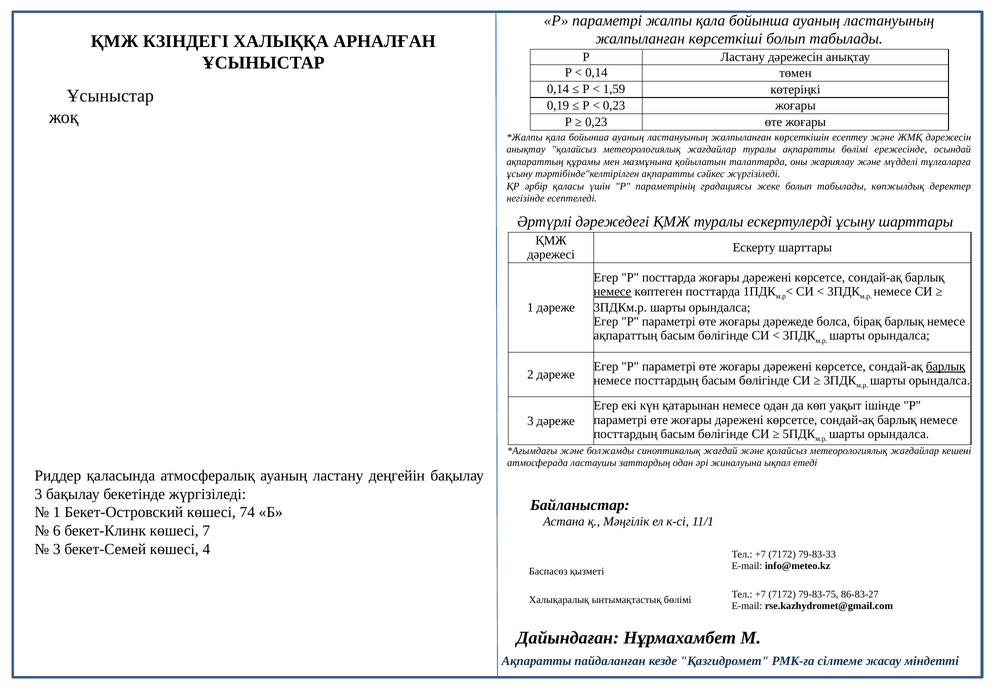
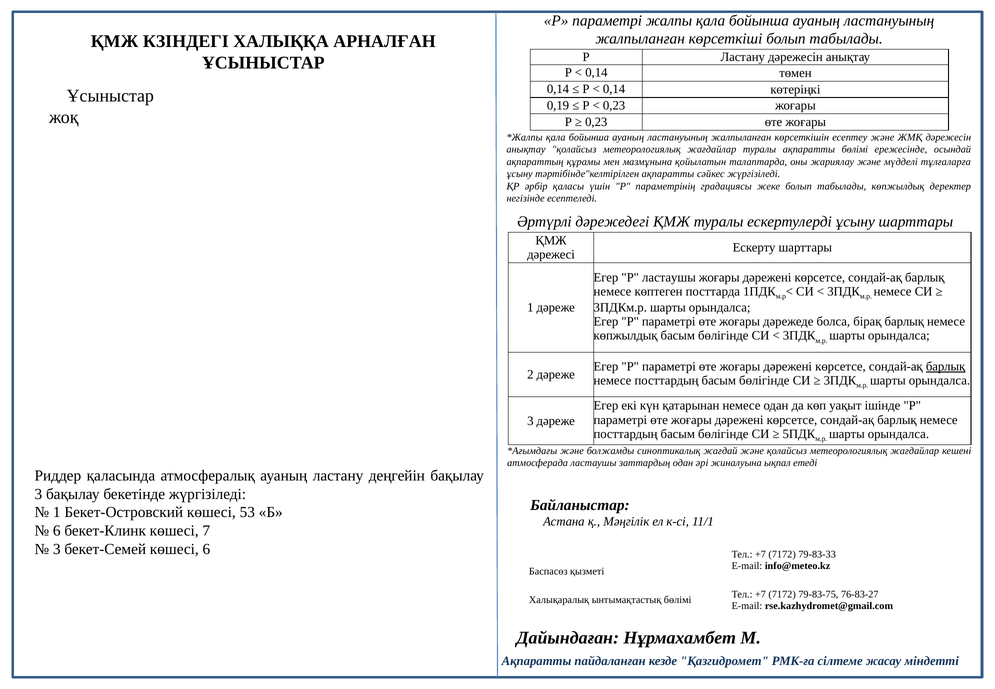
1,59: 1,59 -> 0,14 (614, 89)
Р посттарда: посттарда -> ластаушы (669, 277)
немесе underline: present -> none (612, 291)
ақпараттың: ақпараттың -> көпжылдық (626, 336)
74: 74 -> 53 (247, 512)
көшесі 4: 4 -> 6 (206, 549)
86-83-27: 86-83-27 -> 76-83-27 (860, 594)
